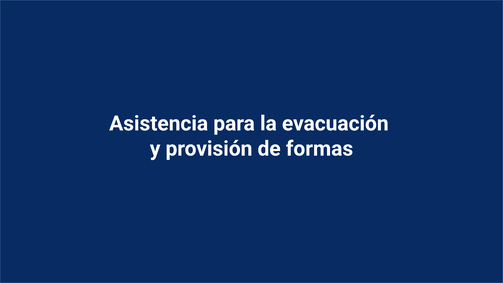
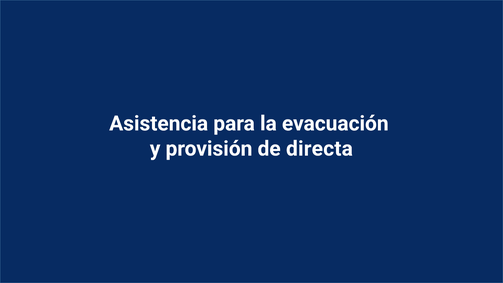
formas: formas -> directa (319, 149)
